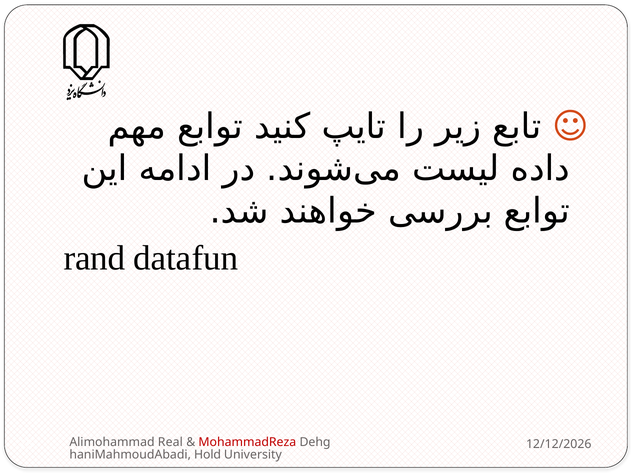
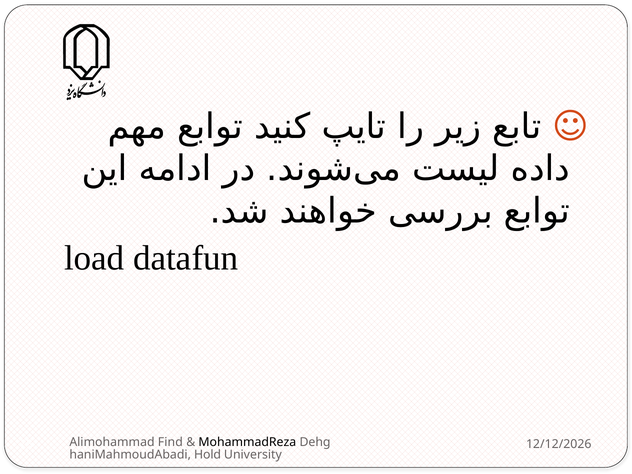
rand: rand -> load (94, 258)
Real: Real -> Find (170, 442)
MohammadReza colour: red -> black (247, 442)
